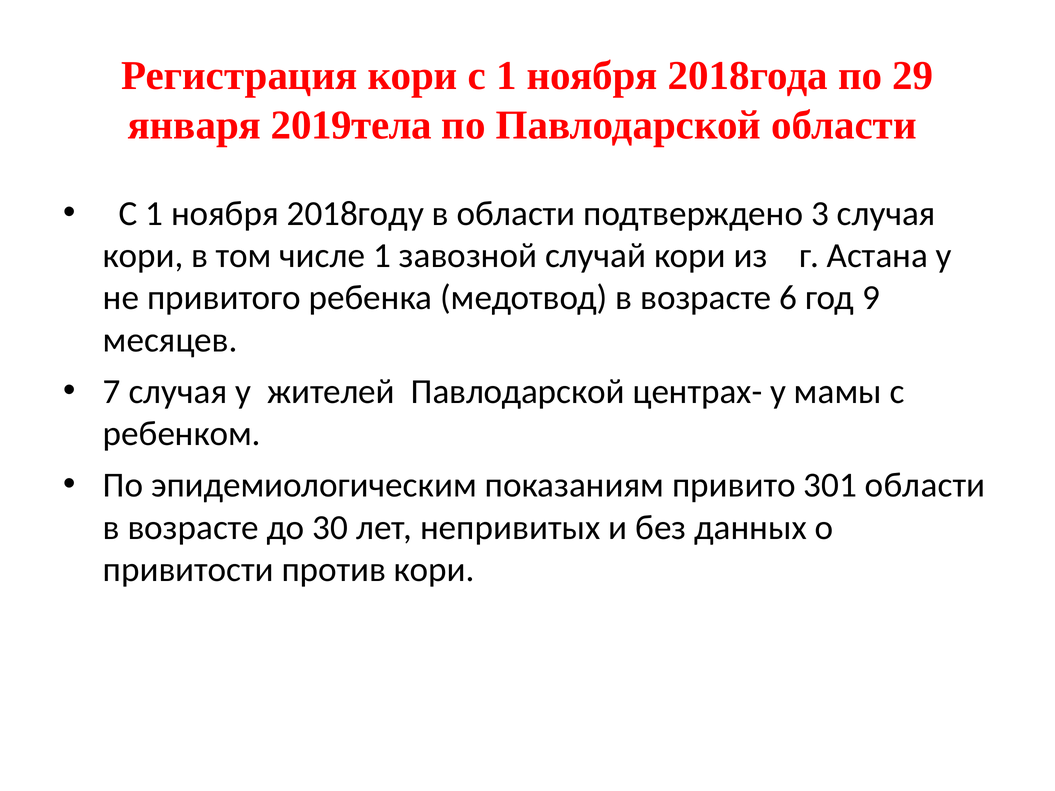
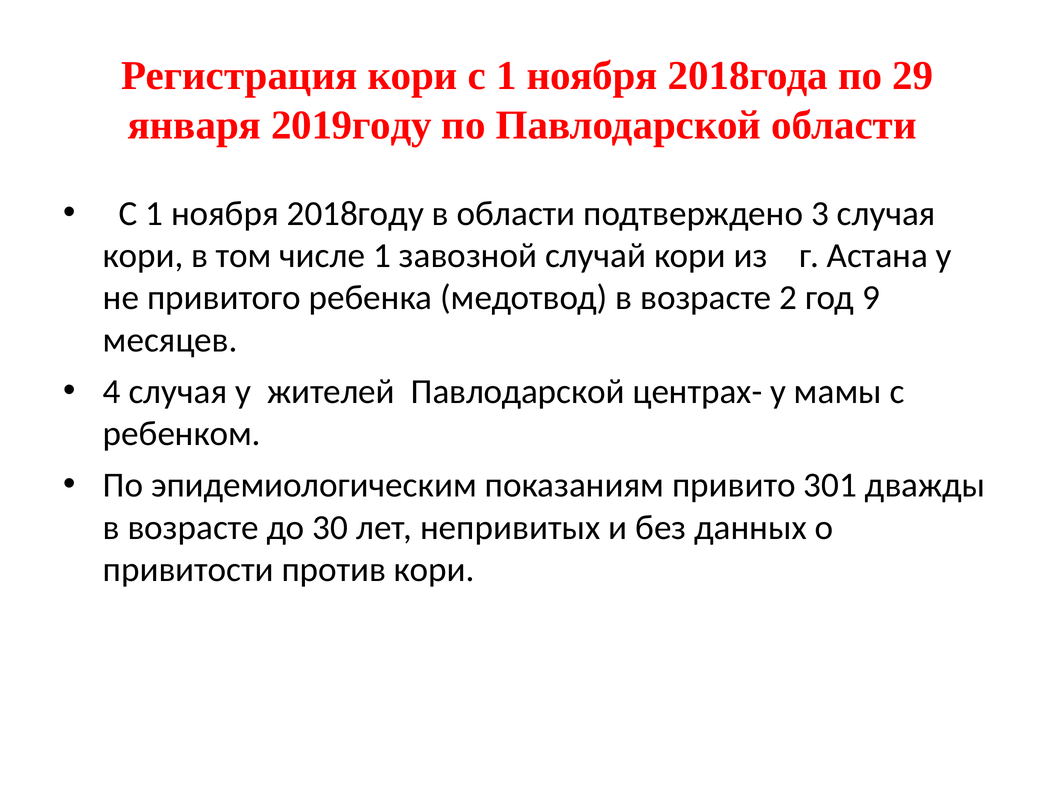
2019тела: 2019тела -> 2019году (351, 125)
6: 6 -> 2 (788, 298)
7: 7 -> 4 (112, 392)
301 области: области -> дважды (925, 485)
